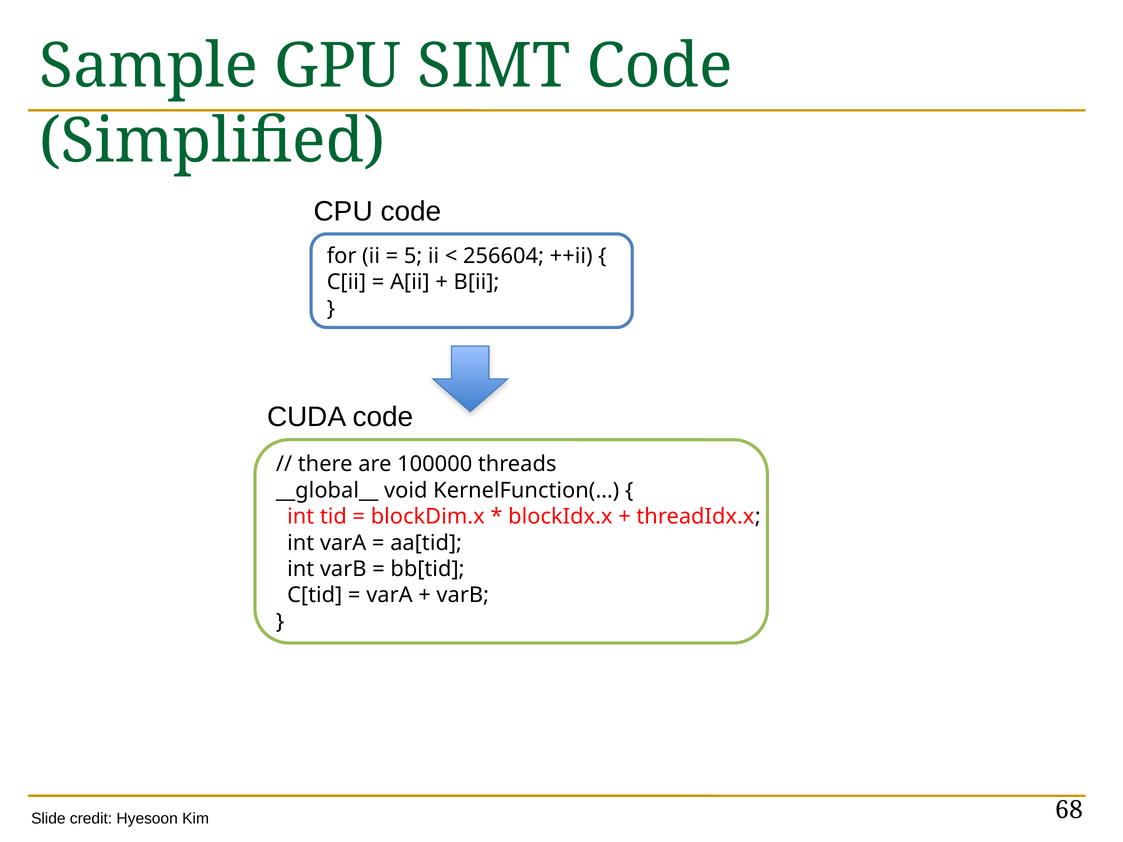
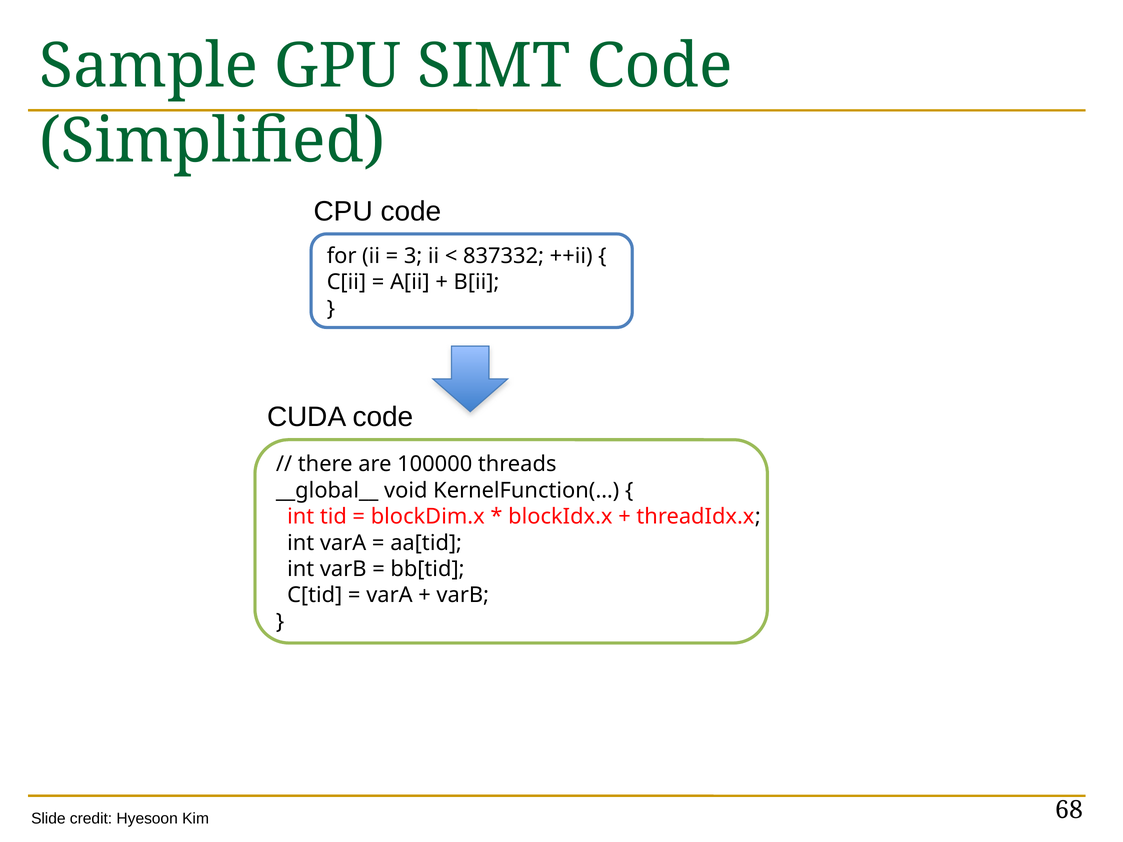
5: 5 -> 3 (413, 256)
256604: 256604 -> 837332 (504, 256)
